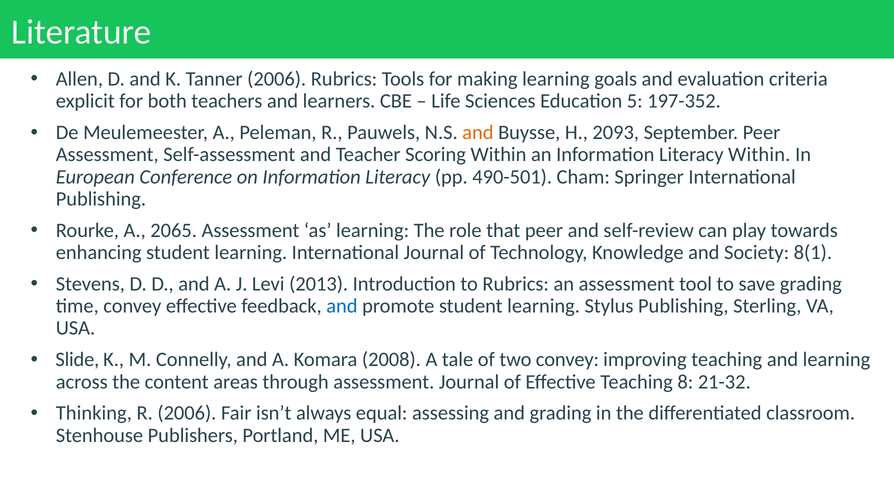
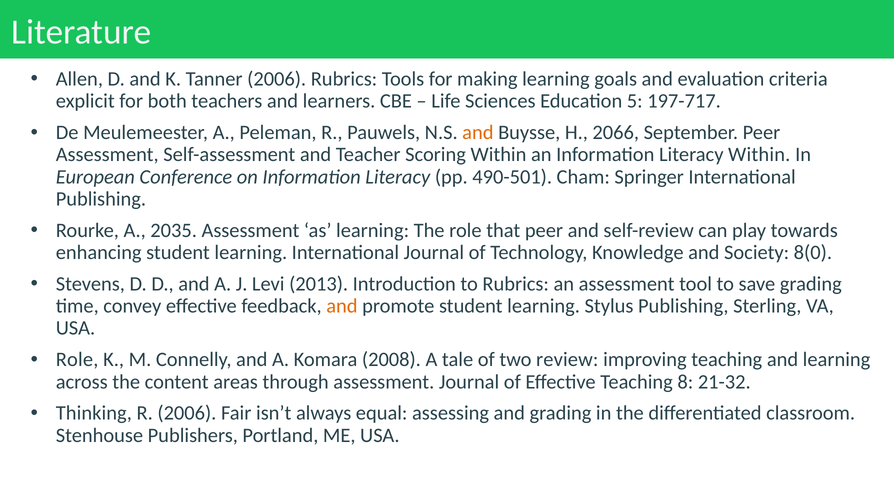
197-352: 197-352 -> 197-717 (684, 101)
2093: 2093 -> 2066 (616, 132)
2065: 2065 -> 2035 (174, 230)
8(1: 8(1 -> 8(0 (813, 252)
and colour: blue -> orange (342, 306)
Slide: Slide -> Role (77, 360)
two convey: convey -> review (567, 360)
